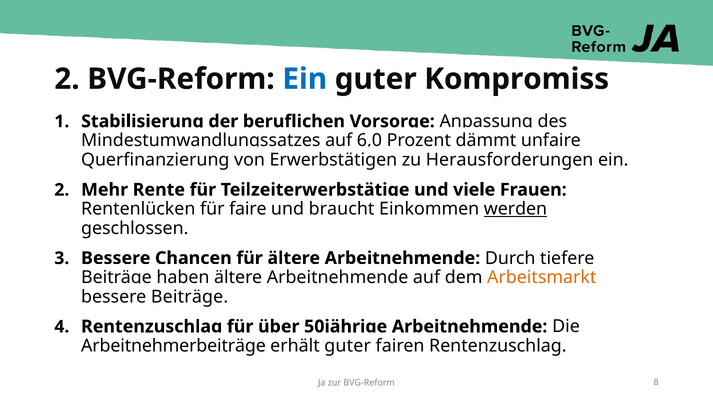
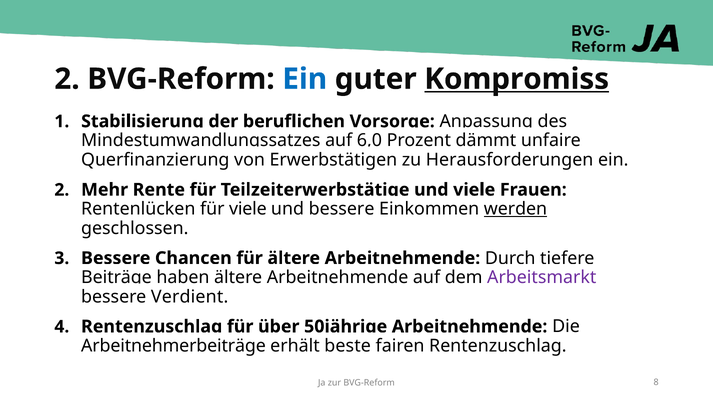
Kompromiss underline: none -> present (517, 79)
für faire: faire -> viele (248, 209)
und braucht: braucht -> bessere (342, 209)
Arbeitsmarkt colour: orange -> purple (542, 277)
bessere Beiträge: Beiträge -> Verdient (190, 297)
erhält guter: guter -> beste (348, 346)
